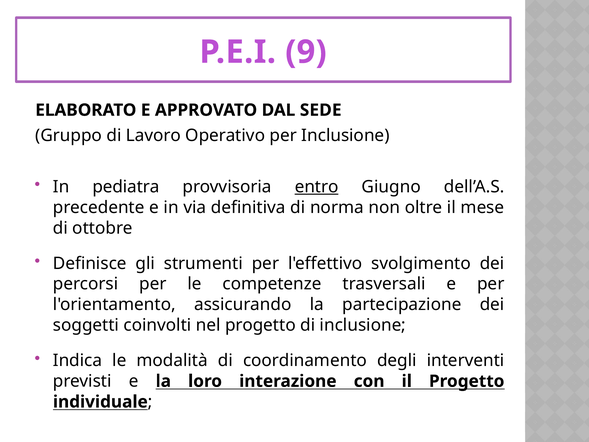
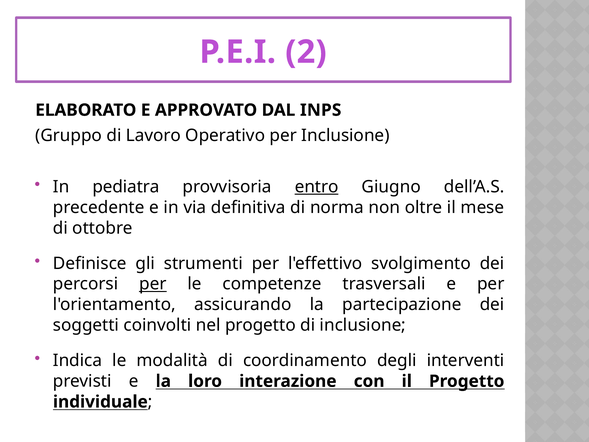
9: 9 -> 2 (306, 52)
SEDE: SEDE -> INPS (321, 110)
per underline: none -> present (153, 284)
